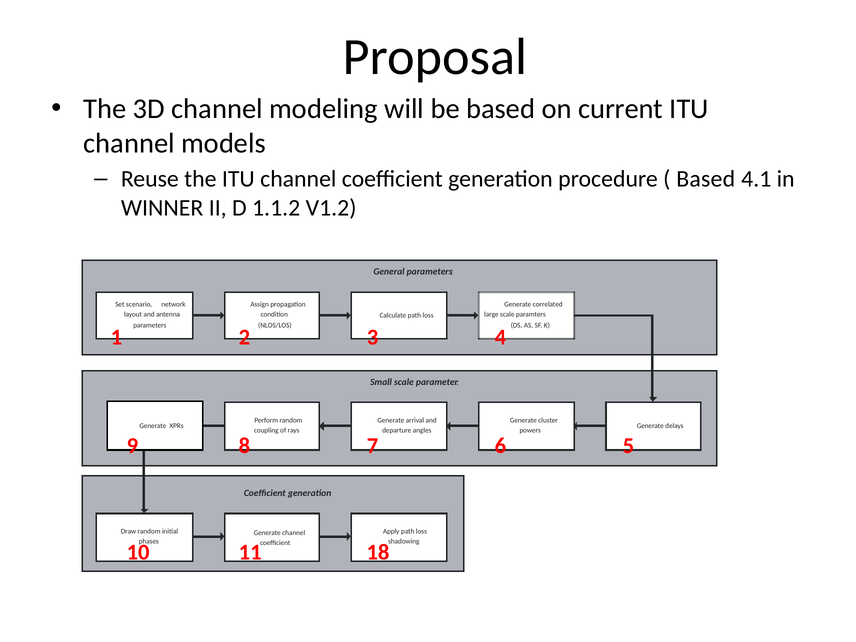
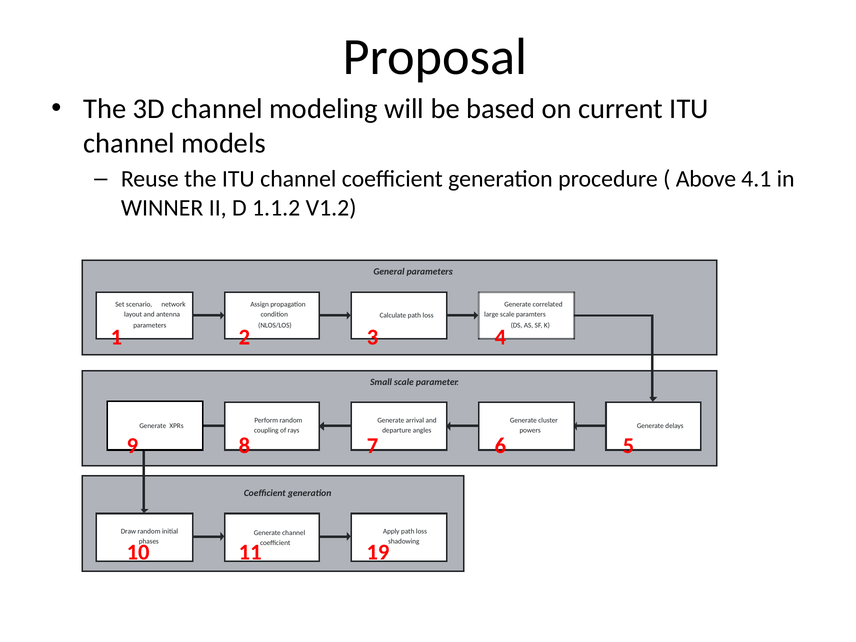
Based: Based -> Above (706, 179)
18: 18 -> 19 (378, 552)
